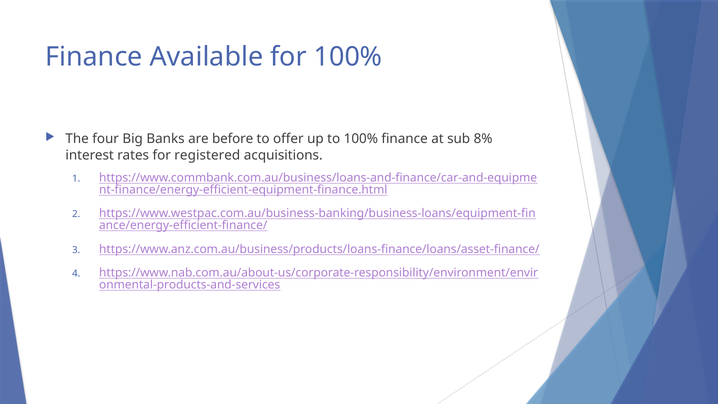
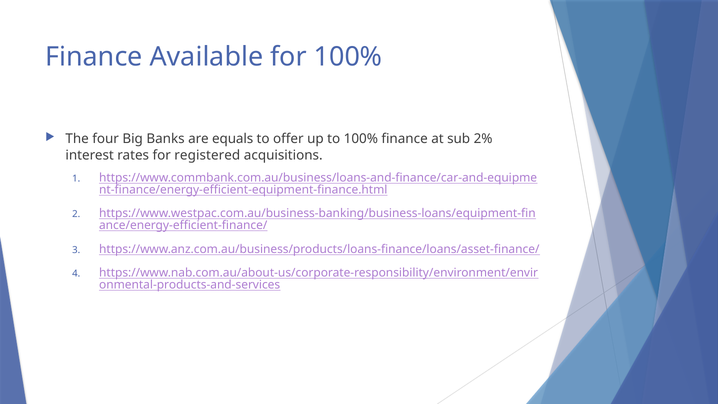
before: before -> equals (233, 139)
8%: 8% -> 2% (483, 139)
